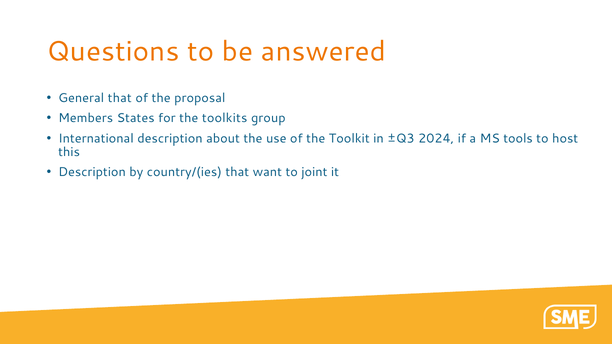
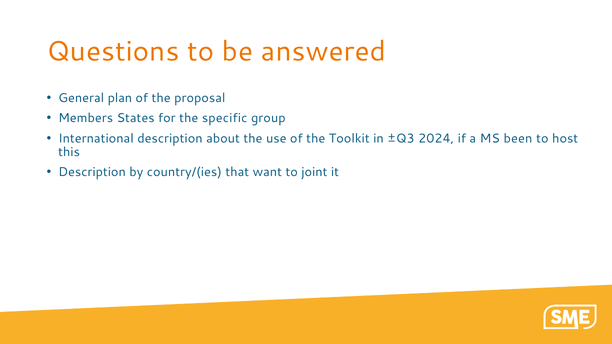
General that: that -> plan (120, 98)
toolkits: toolkits -> specific (225, 118)
tools: tools -> been (518, 138)
